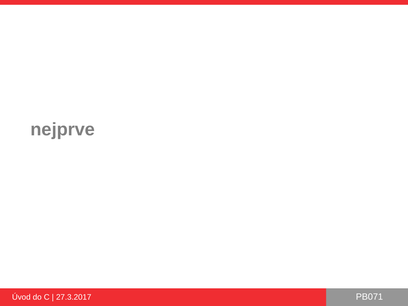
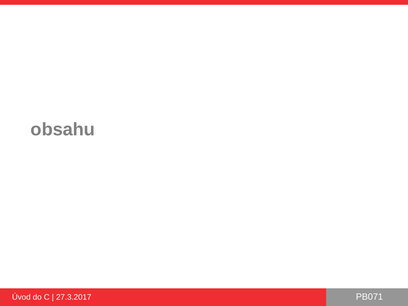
nejprve: nejprve -> obsahu (63, 130)
